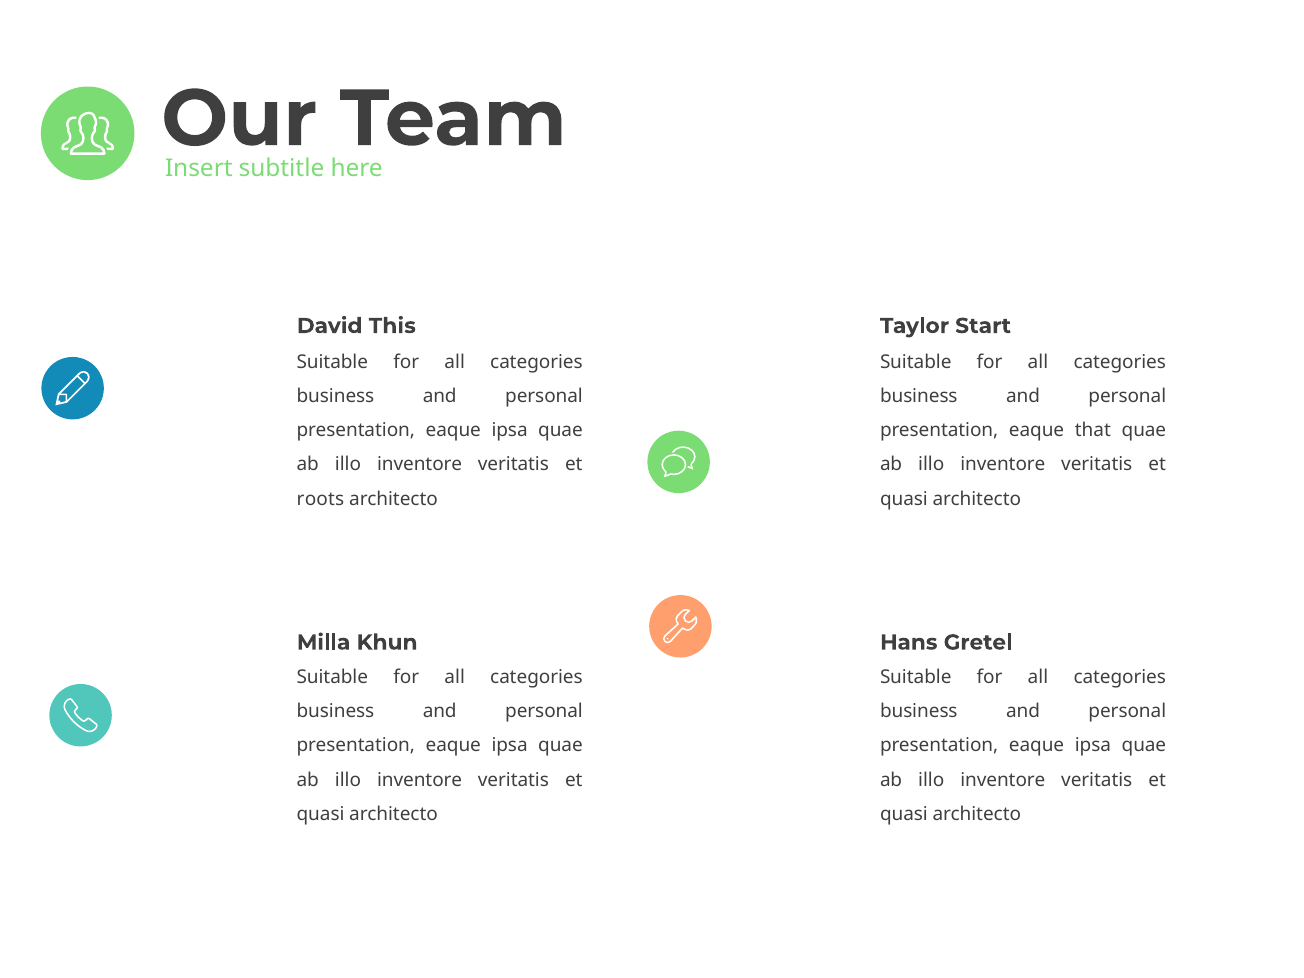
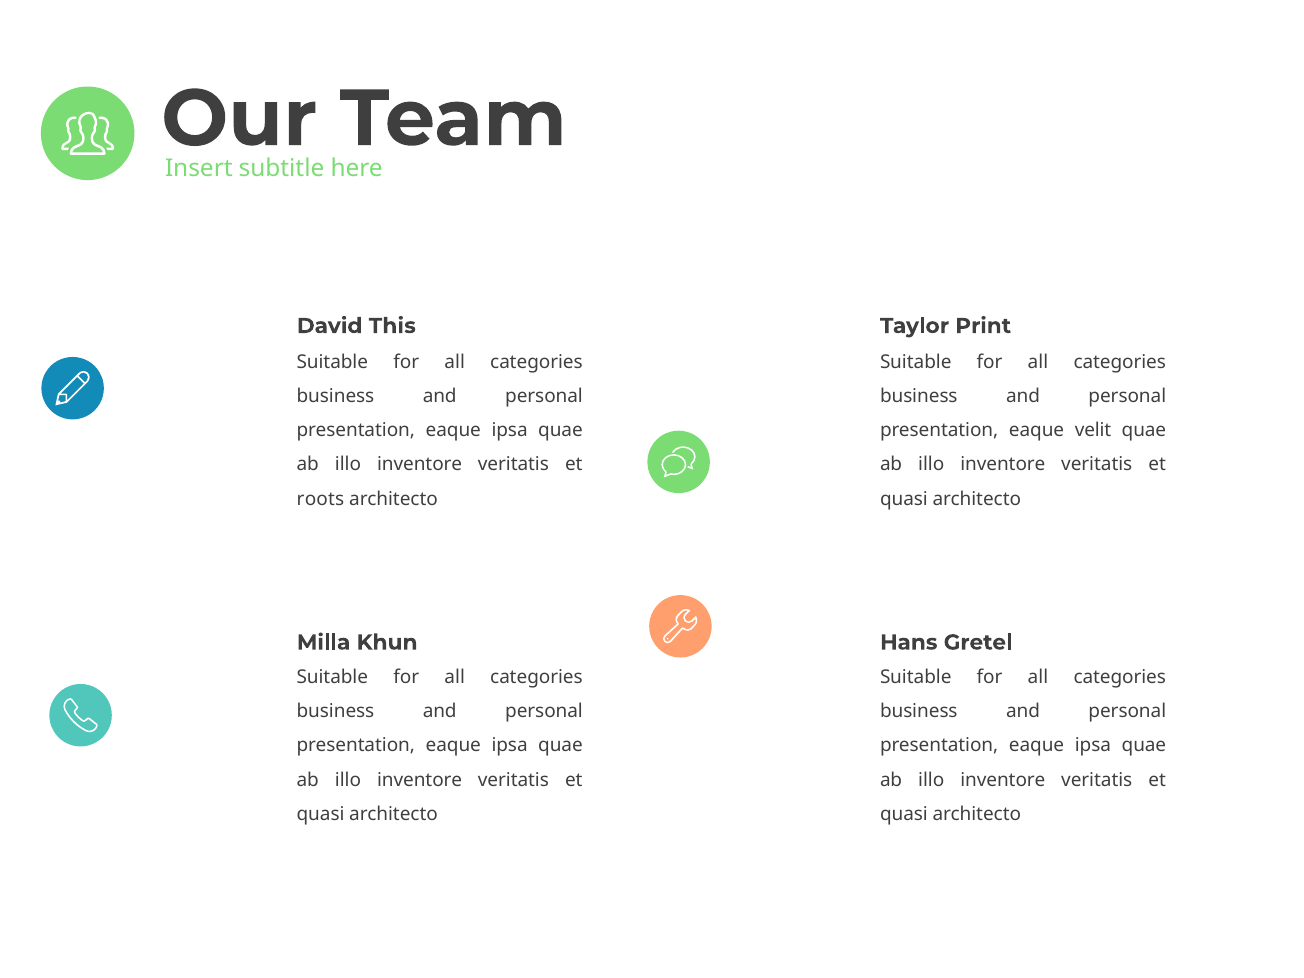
Start: Start -> Print (983, 326)
that: that -> velit (1093, 430)
